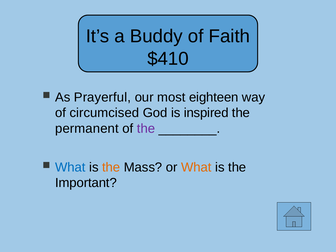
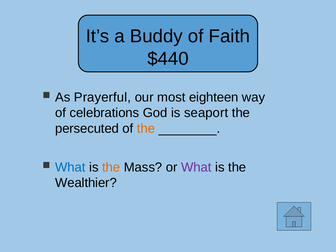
$410: $410 -> $440 (168, 59)
circumcised: circumcised -> celebrations (104, 113)
inspired: inspired -> seaport (206, 113)
permanent: permanent -> persecuted (87, 129)
the colour: purple -> orange (146, 129)
What colour: orange -> purple (196, 167)
Important: Important -> Wealthier (86, 183)
